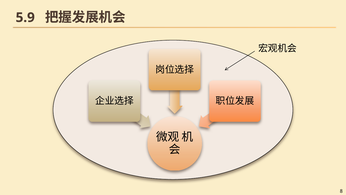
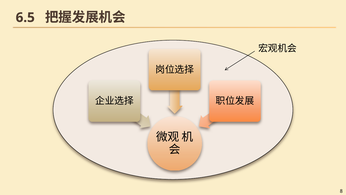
5.9: 5.9 -> 6.5 (25, 17)
